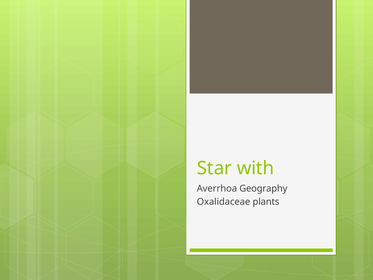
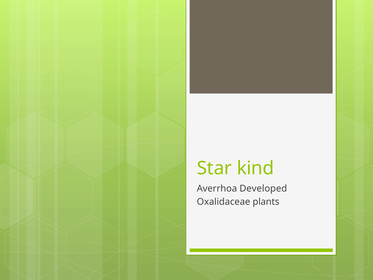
with: with -> kind (255, 168)
Geography: Geography -> Developed (263, 188)
